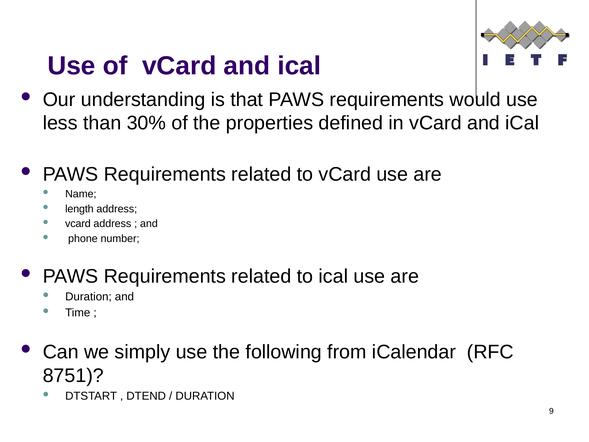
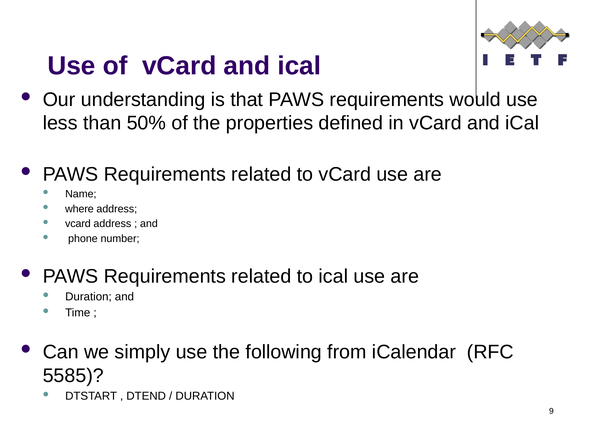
30%: 30% -> 50% (146, 123)
length: length -> where (79, 209)
8751: 8751 -> 5585 (73, 375)
